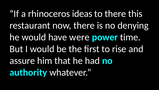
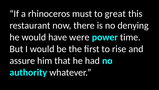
ideas: ideas -> must (82, 14)
to there: there -> great (115, 14)
